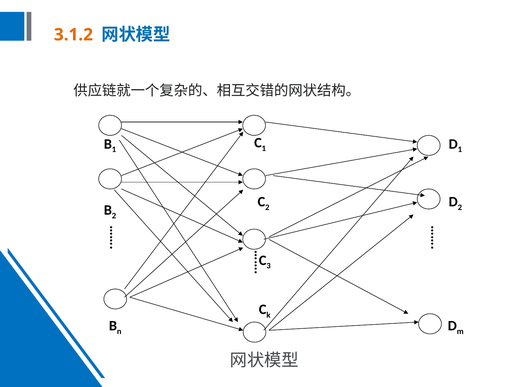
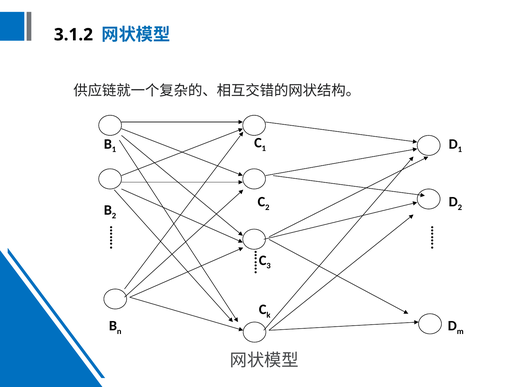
3.1.2 colour: orange -> black (73, 35)
